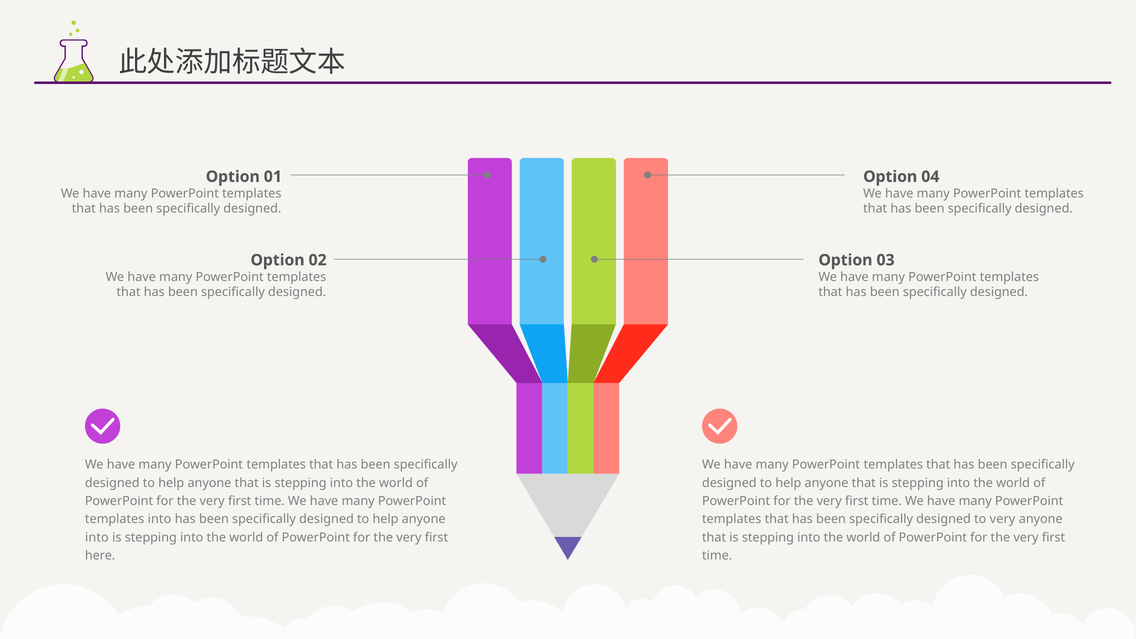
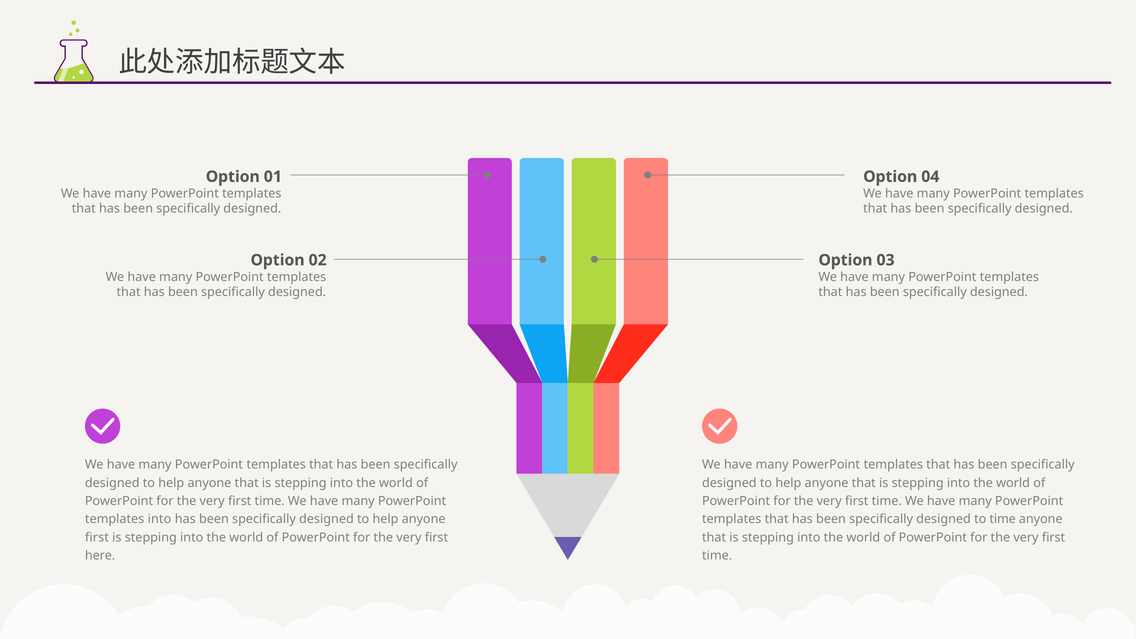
to very: very -> time (1003, 519)
into: into -> first (97, 537)
